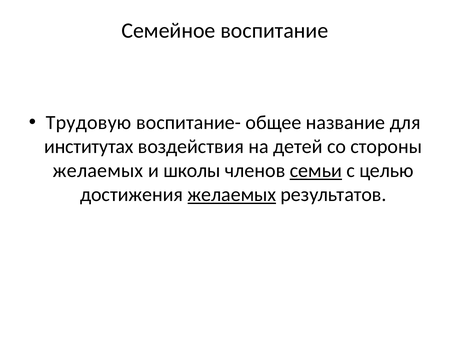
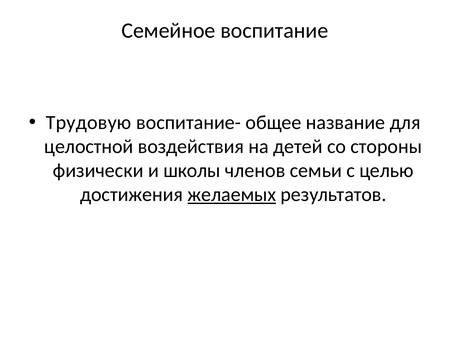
институтах: институтах -> целостной (89, 146)
желаемых: желаемых -> физически (98, 170)
семьи underline: present -> none (316, 170)
